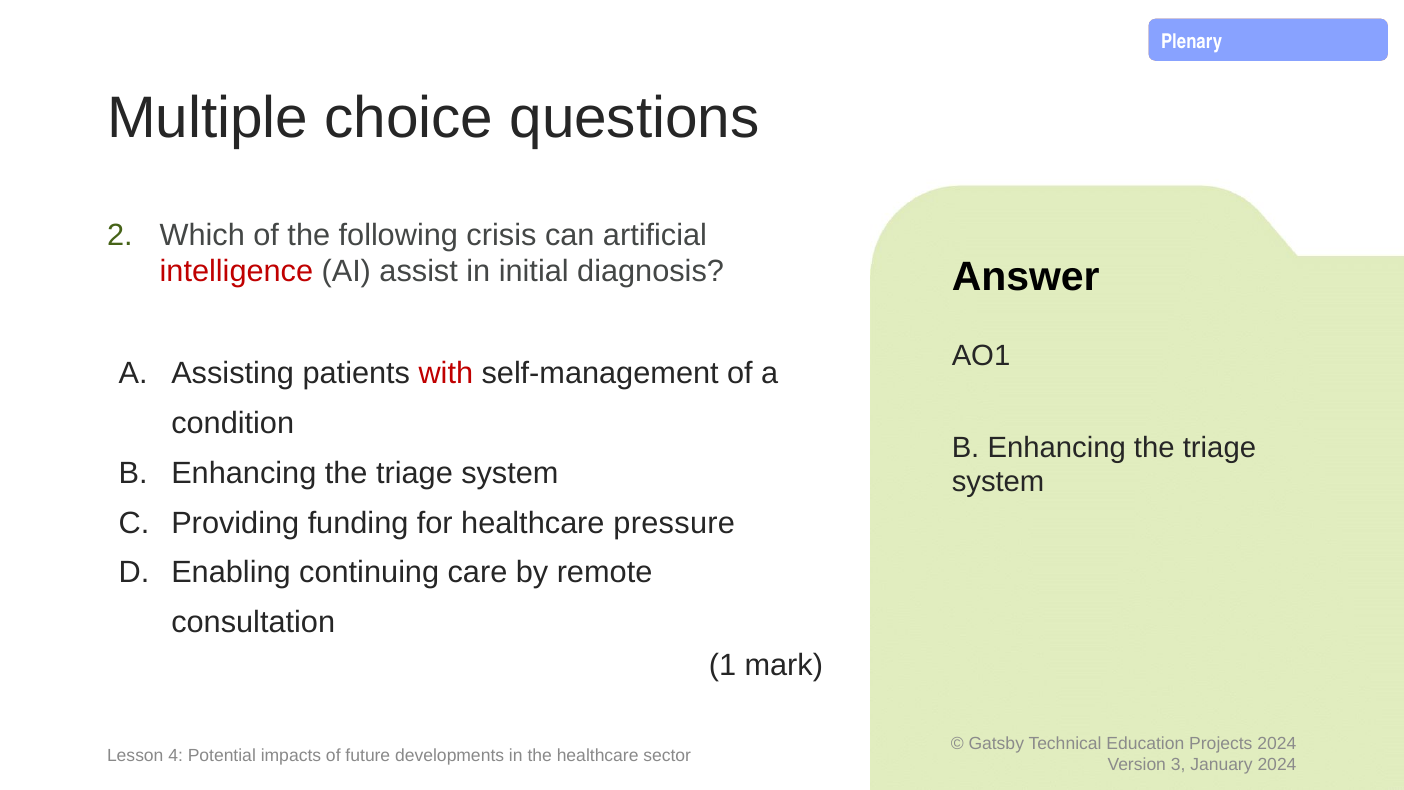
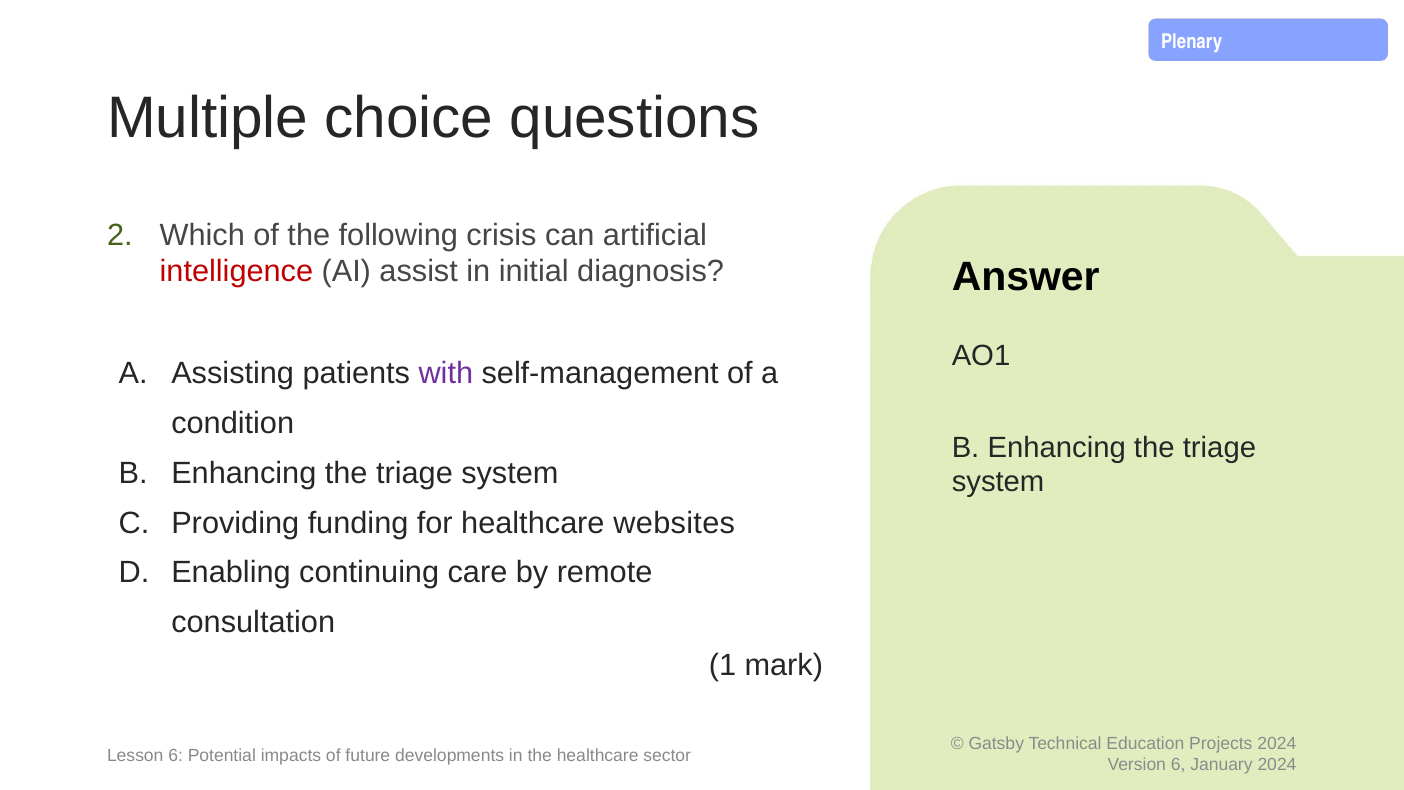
with colour: red -> purple (446, 374)
pressure: pressure -> websites (674, 523)
Lesson 4: 4 -> 6 (176, 755)
3: 3 -> 6 (1178, 765)
